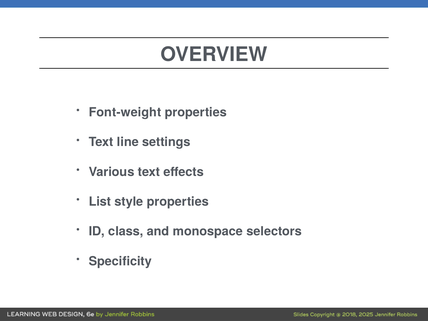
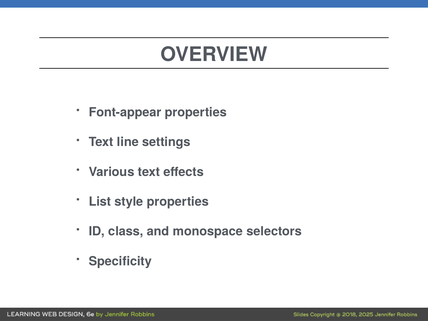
Font-weight: Font-weight -> Font-appear (125, 112)
